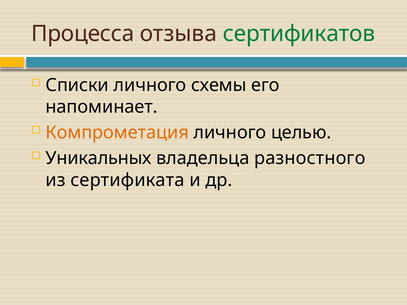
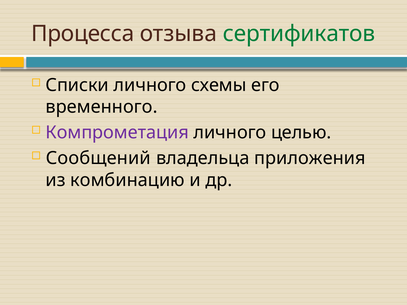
напоминает: напоминает -> временного (102, 107)
Компрометация colour: orange -> purple (117, 133)
Уникальных: Уникальных -> Сообщений (98, 158)
разностного: разностного -> приложения (310, 158)
сертификата: сертификата -> комбинацию (128, 180)
